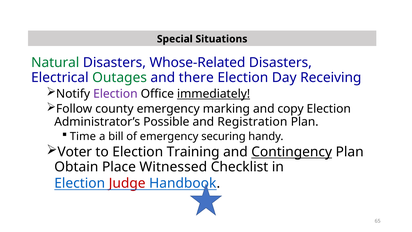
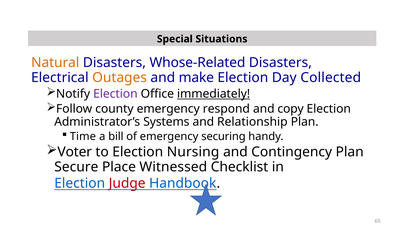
Natural colour: green -> orange (55, 63)
Outages colour: green -> orange (120, 78)
there: there -> make (196, 78)
Receiving: Receiving -> Collected (331, 78)
marking: marking -> respond (226, 109)
Possible: Possible -> Systems (166, 122)
Registration: Registration -> Relationship (252, 122)
Training: Training -> Nursing (193, 152)
Contingency underline: present -> none (292, 152)
Obtain: Obtain -> Secure (76, 167)
